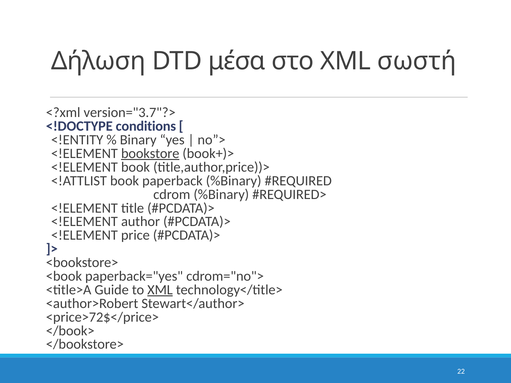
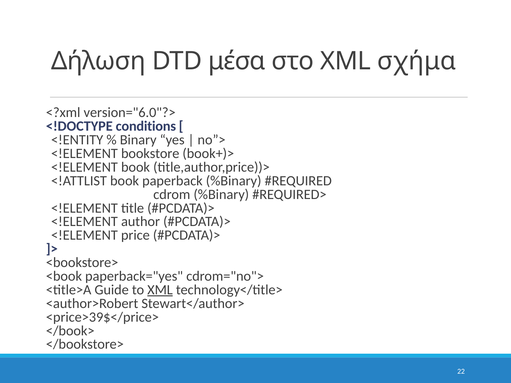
σωστή: σωστή -> σχήμα (417, 61)
version="3.7"?>: version="3.7"?> -> version="6.0"?> (130, 113)
bookstore underline: present -> none (150, 154)
<price>72$</price>: <price>72$</price> -> <price>39$</price> (102, 317)
